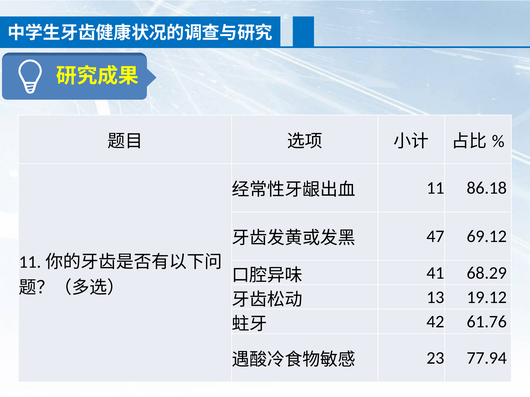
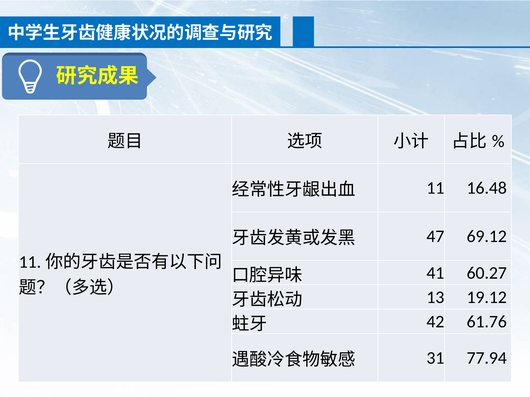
86.18: 86.18 -> 16.48 (487, 188)
68.29: 68.29 -> 60.27 (487, 273)
23: 23 -> 31 (435, 359)
